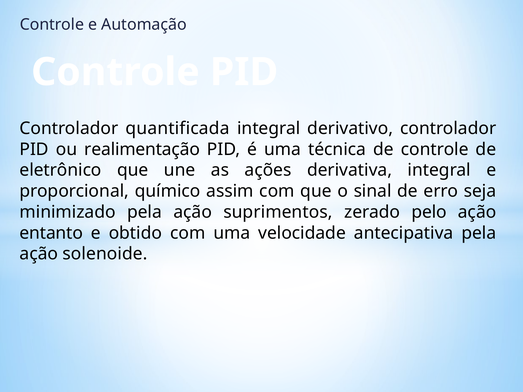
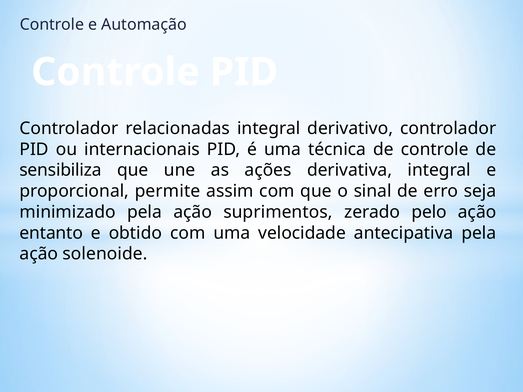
quantificada: quantificada -> relacionadas (178, 129)
realimentação: realimentação -> internacionais (142, 149)
eletrônico: eletrônico -> sensibiliza (61, 170)
químico: químico -> permite (168, 191)
